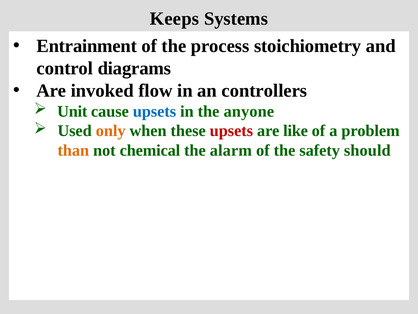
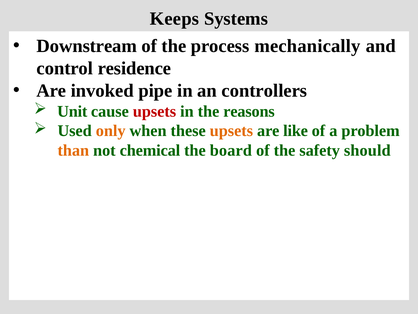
Entrainment: Entrainment -> Downstream (87, 46)
stoichiometry: stoichiometry -> mechanically (307, 46)
diagrams: diagrams -> residence (134, 68)
flow: flow -> pipe (155, 90)
upsets colour: blue -> red (154, 111)
anyone: anyone -> reasons (249, 111)
upsets colour: red -> orange (231, 131)
alarm: alarm -> board (231, 150)
